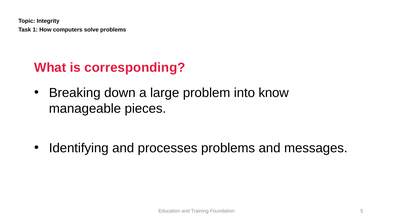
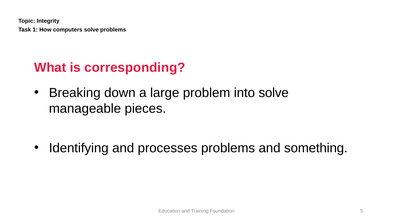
into know: know -> solve (274, 93)
messages: messages -> something (316, 148)
